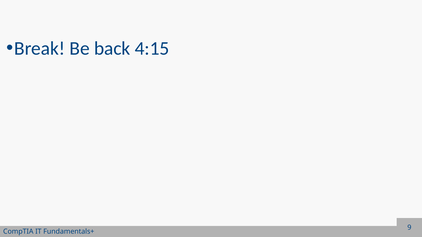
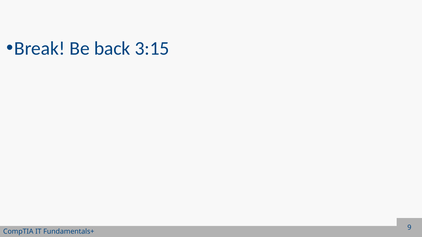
4:15: 4:15 -> 3:15 (152, 49)
